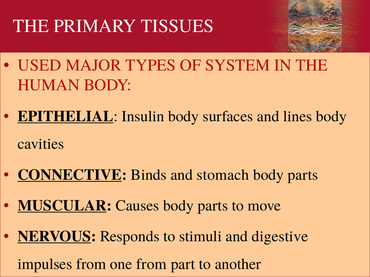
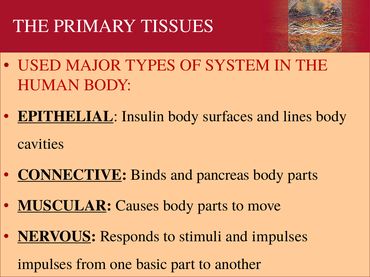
stomach: stomach -> pancreas (223, 175)
and digestive: digestive -> impulses (280, 237)
one from: from -> basic (152, 264)
